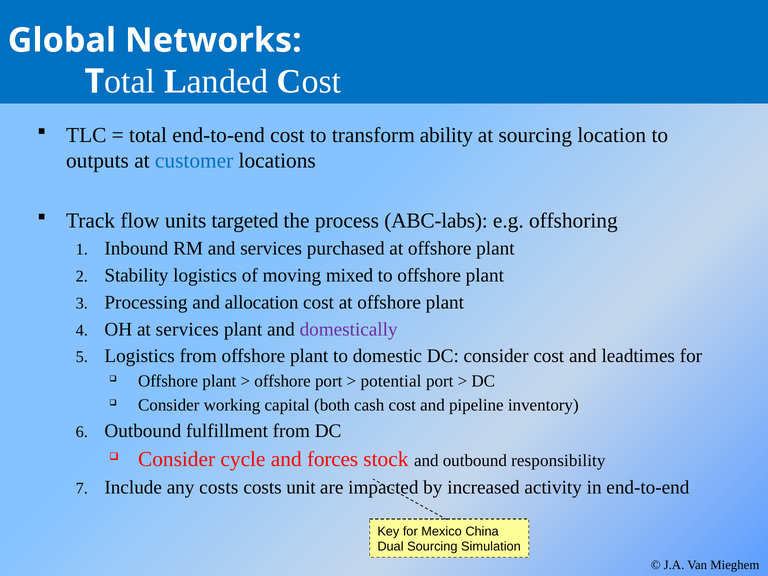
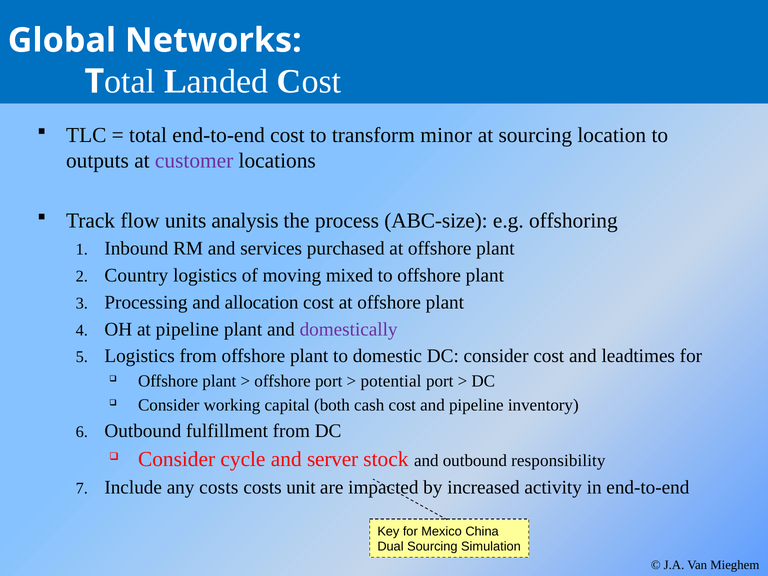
ability: ability -> minor (446, 135)
customer colour: blue -> purple (194, 161)
targeted: targeted -> analysis (245, 221)
ABC-labs: ABC-labs -> ABC-size (436, 221)
Stability: Stability -> Country (136, 275)
at services: services -> pipeline (187, 329)
forces: forces -> server (333, 459)
